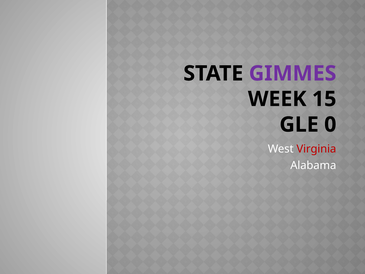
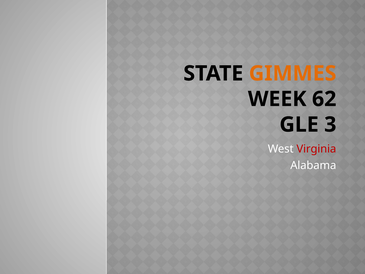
GIMMES colour: purple -> orange (293, 73)
15: 15 -> 62 (324, 99)
0: 0 -> 3 (330, 124)
